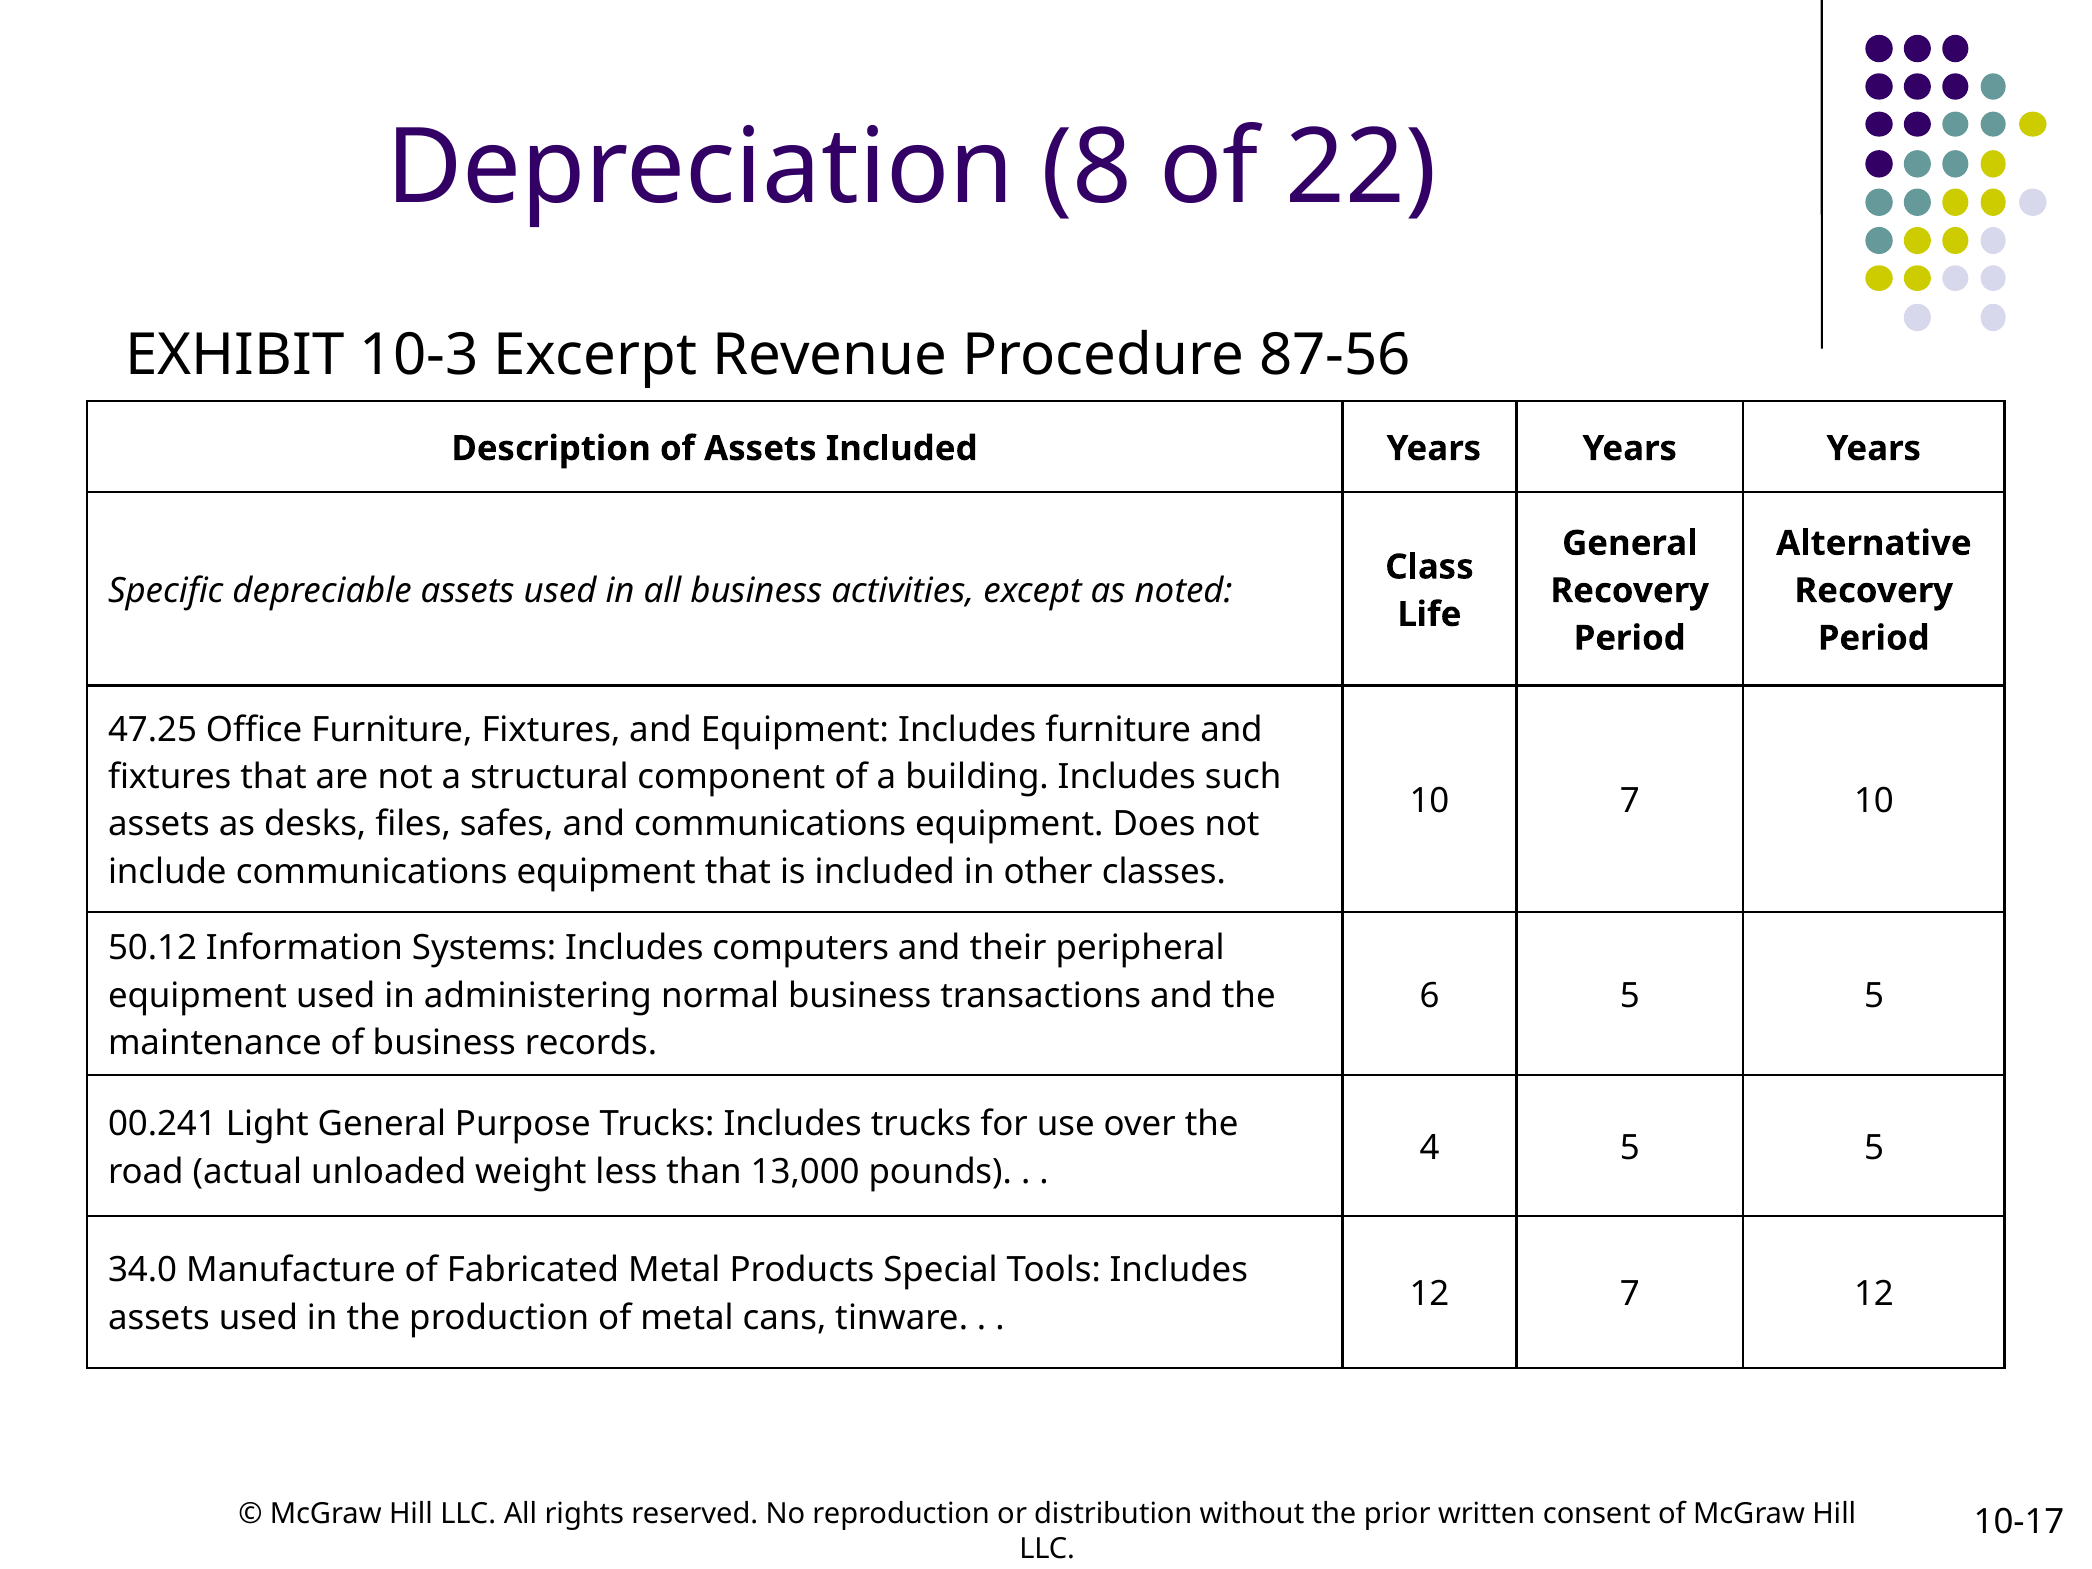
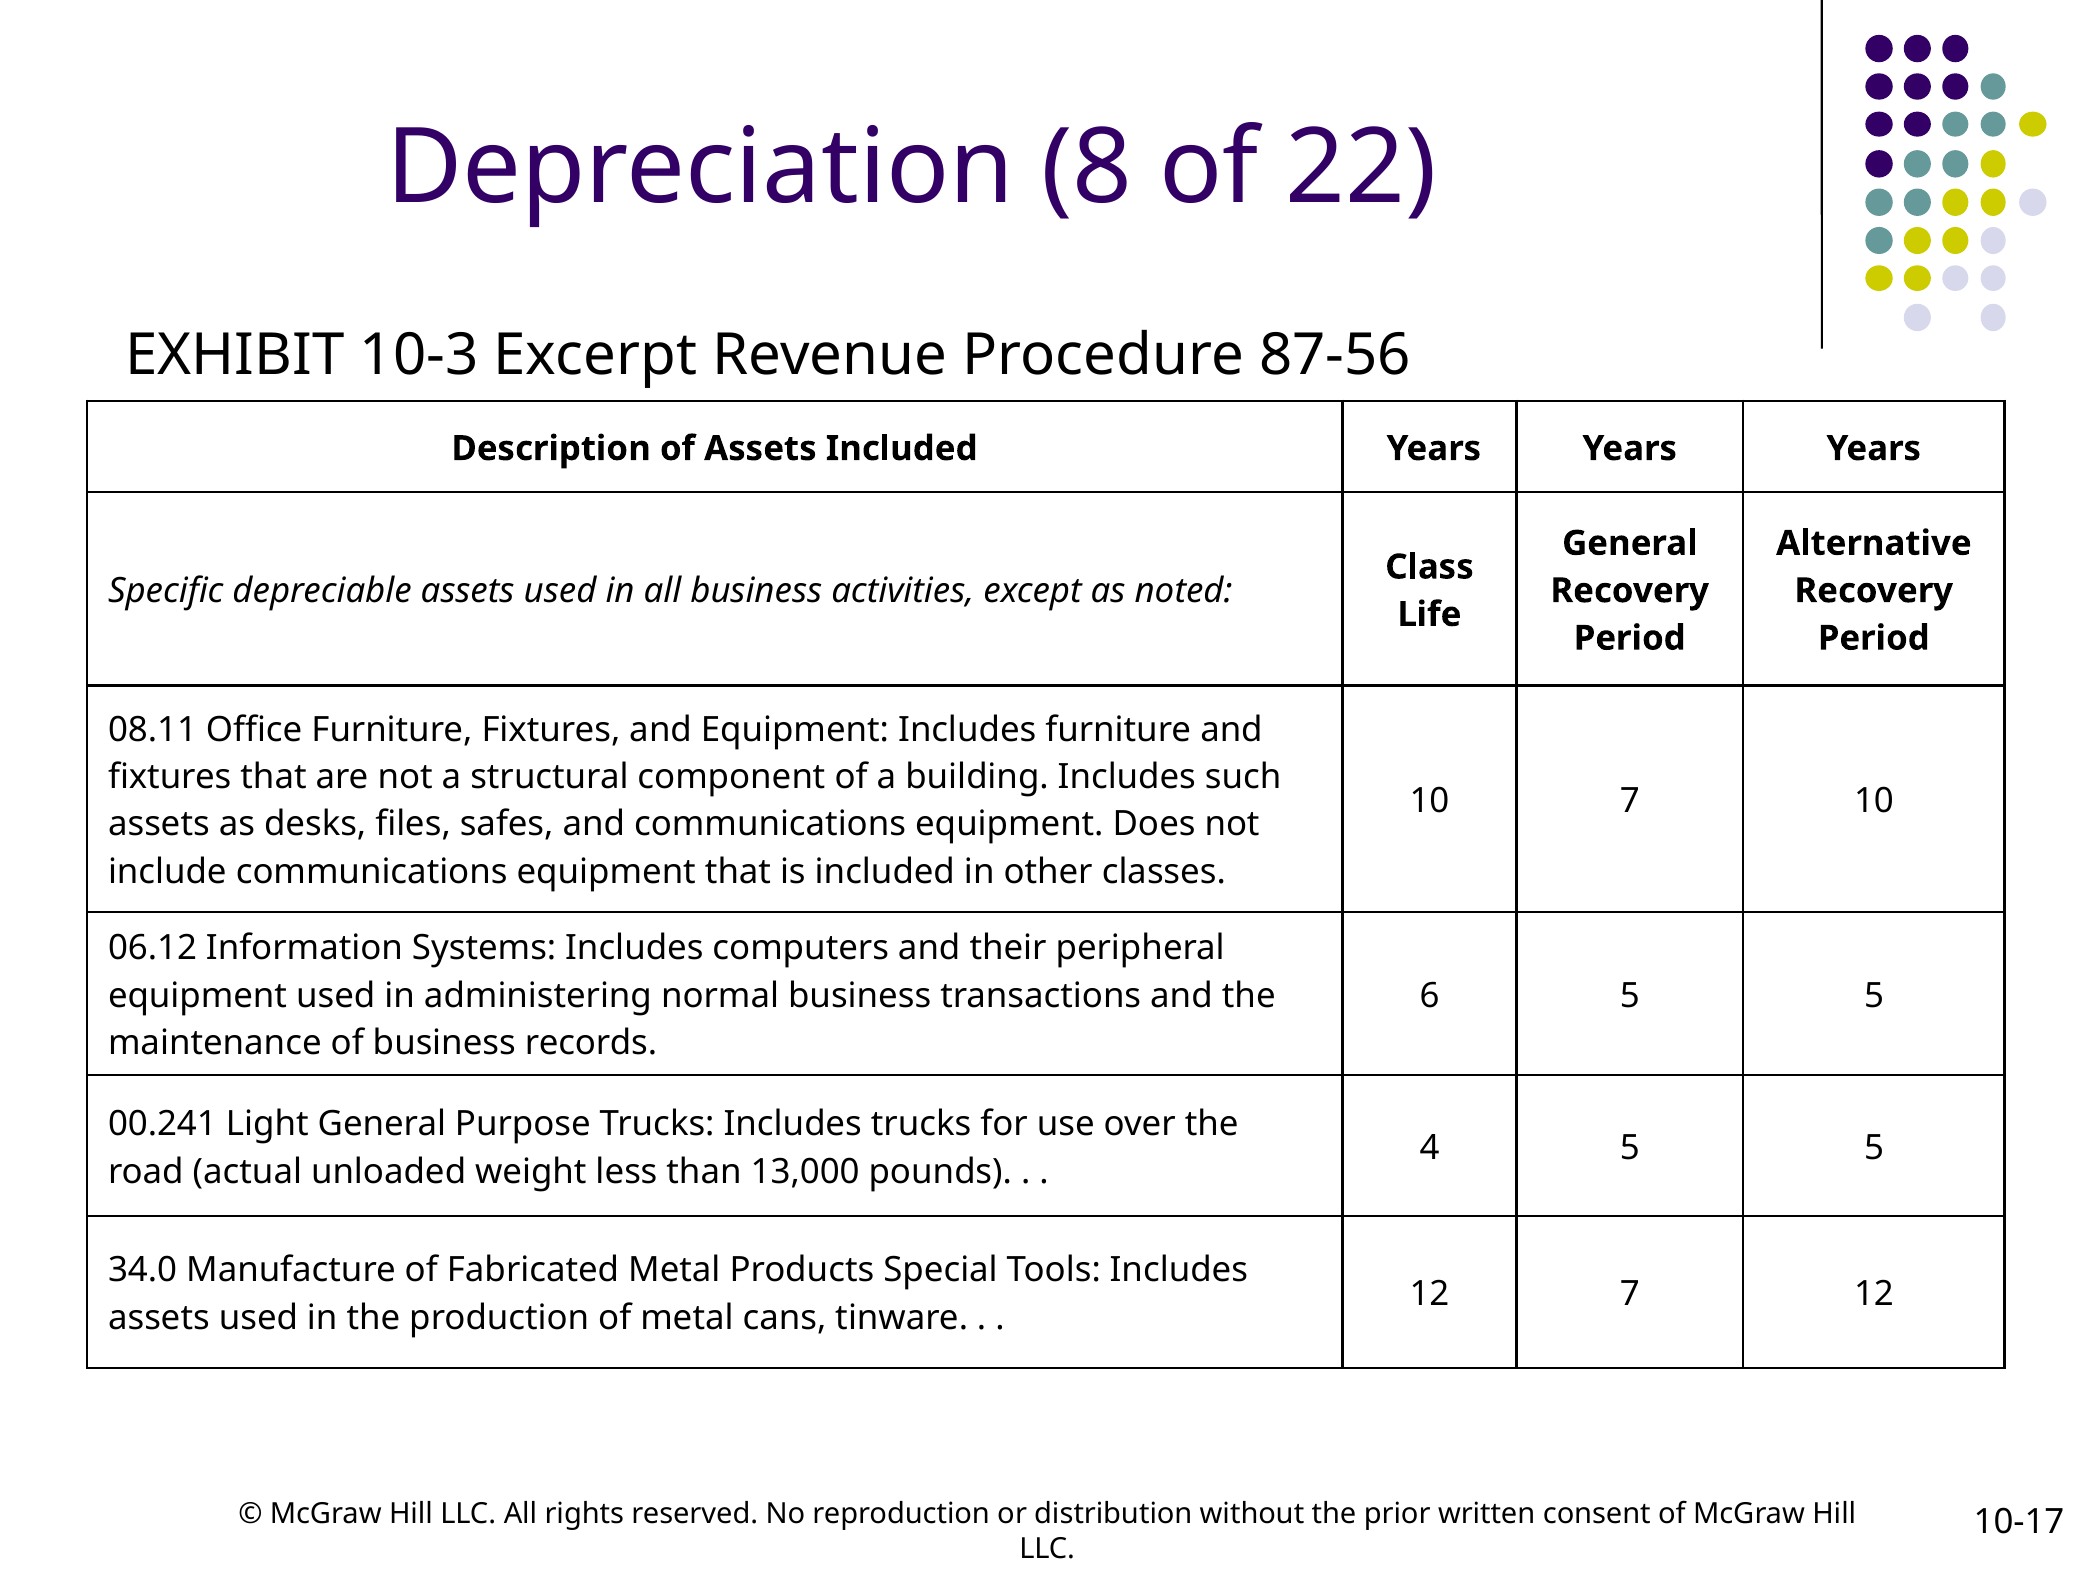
47.25: 47.25 -> 08.11 (153, 730)
50.12: 50.12 -> 06.12 (153, 948)
